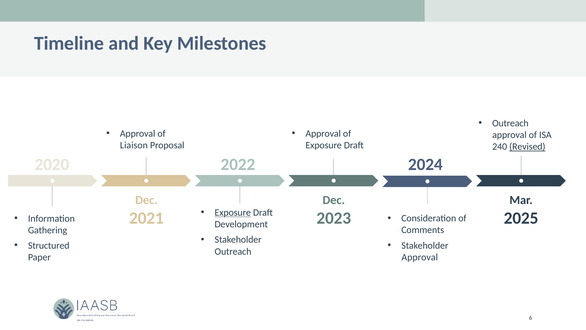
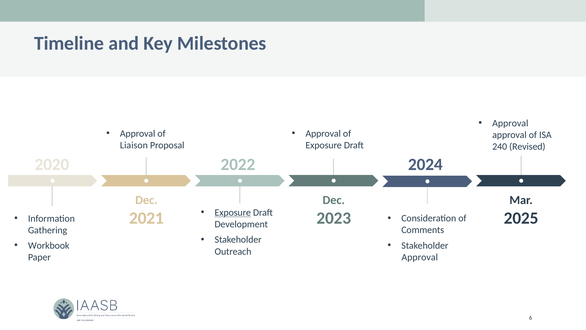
Outreach: Outreach -> Approval (510, 123)
Revised underline: present -> none (527, 147)
Structured: Structured -> Workbook (49, 245)
